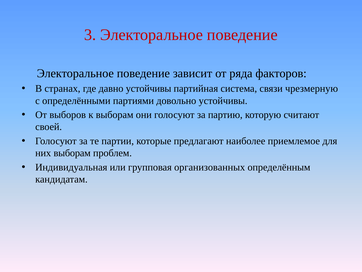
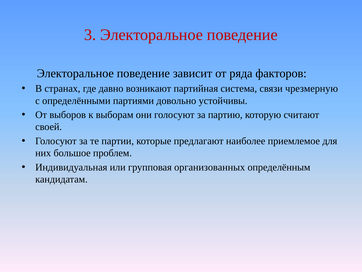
давно устойчивы: устойчивы -> возникают (149, 88)
них выборам: выборам -> большое (72, 153)
